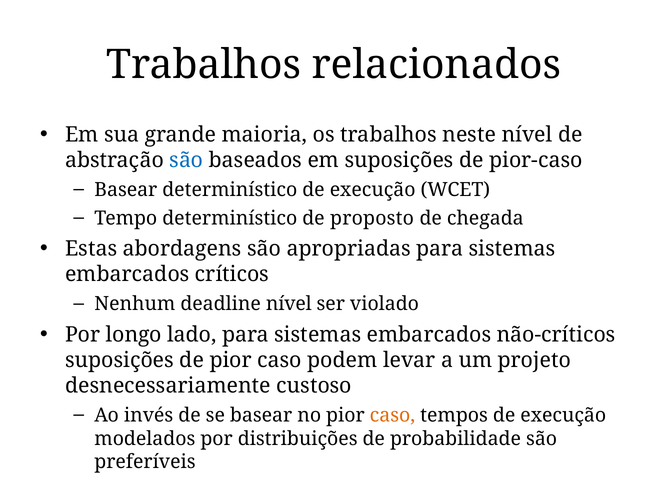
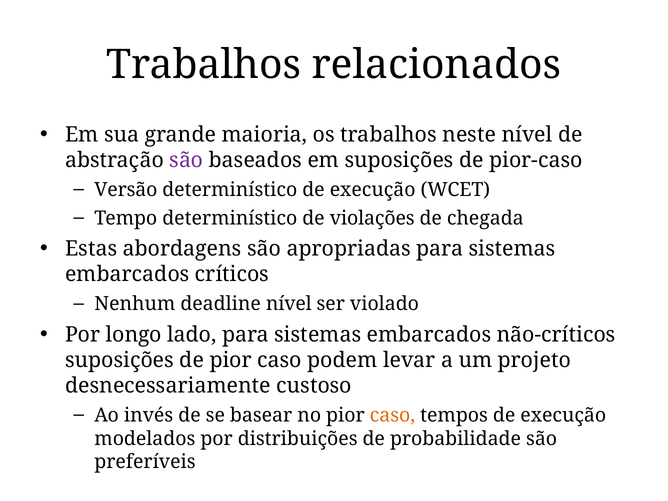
são colour: blue -> purple (186, 160)
Basear: Basear -> Versão (126, 190)
proposto: proposto -> violações (372, 218)
